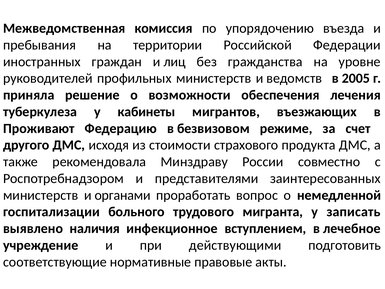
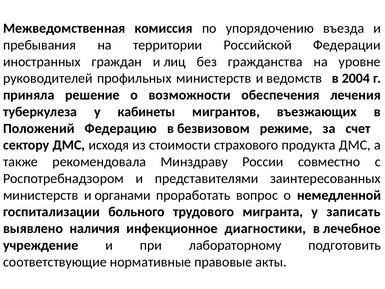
2005: 2005 -> 2004 (356, 78)
Проживают: Проживают -> Положений (39, 128)
другого: другого -> сектору (26, 145)
вступлением: вступлением -> диагностики (265, 228)
действующими: действующими -> лабораторному (235, 245)
